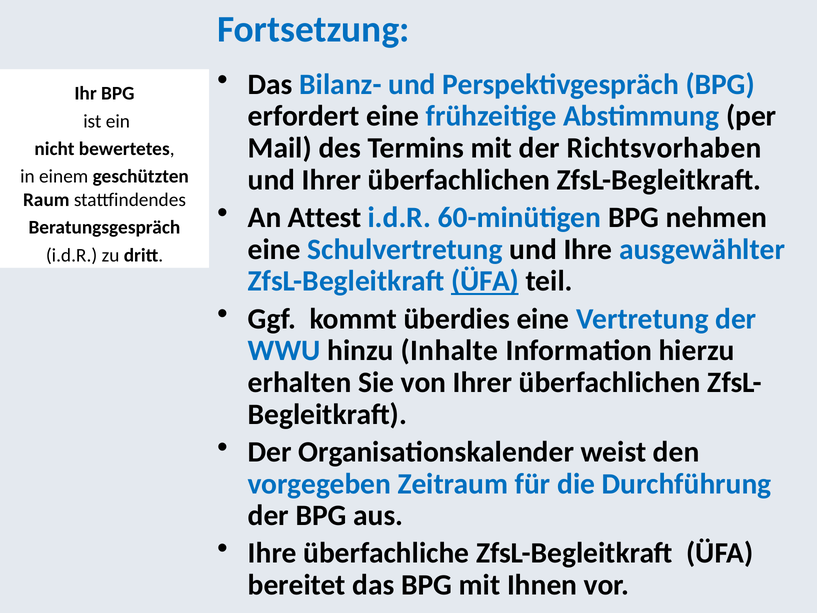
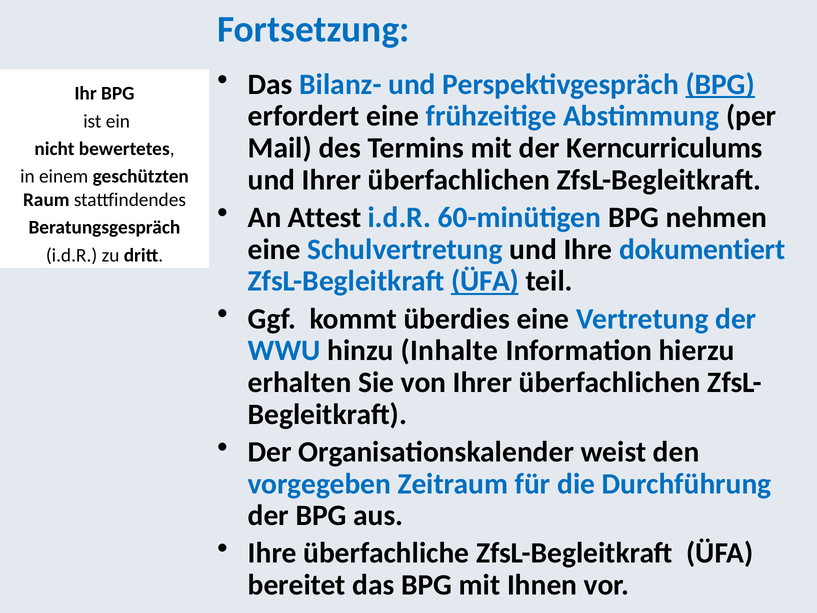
BPG underline: none -> present (720, 84)
Richtsvorhaben: Richtsvorhaben -> Kerncurriculums (664, 148)
ausgewählter: ausgewählter -> dokumentiert (702, 249)
